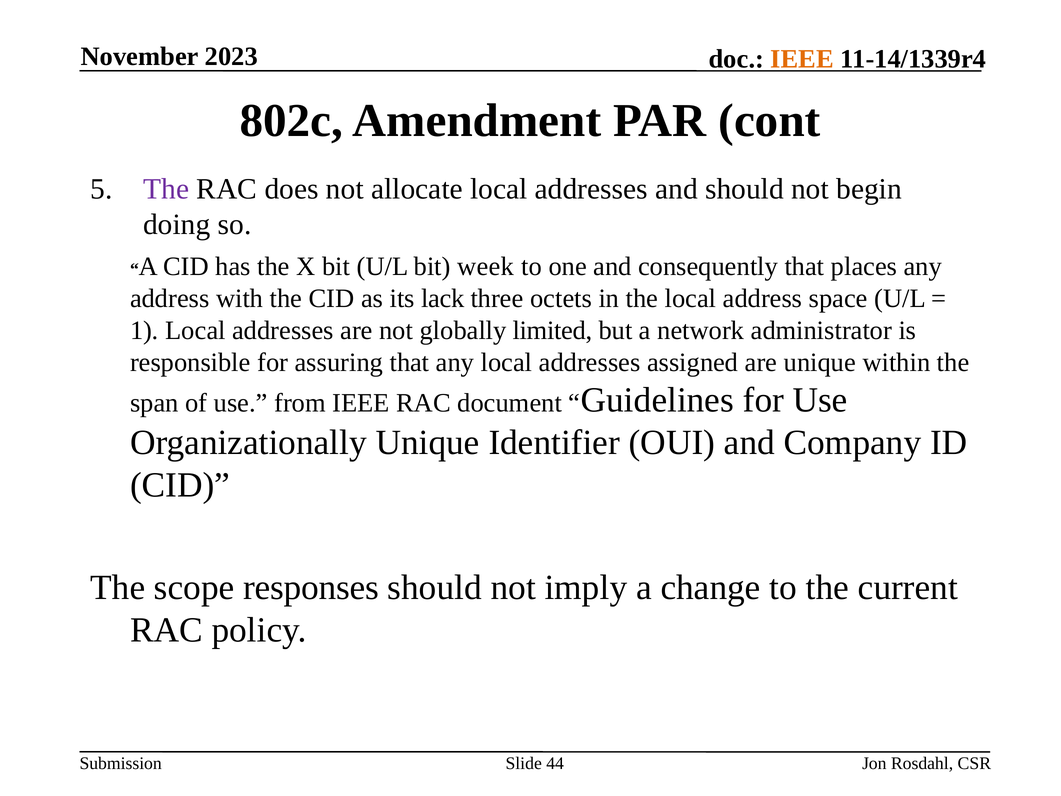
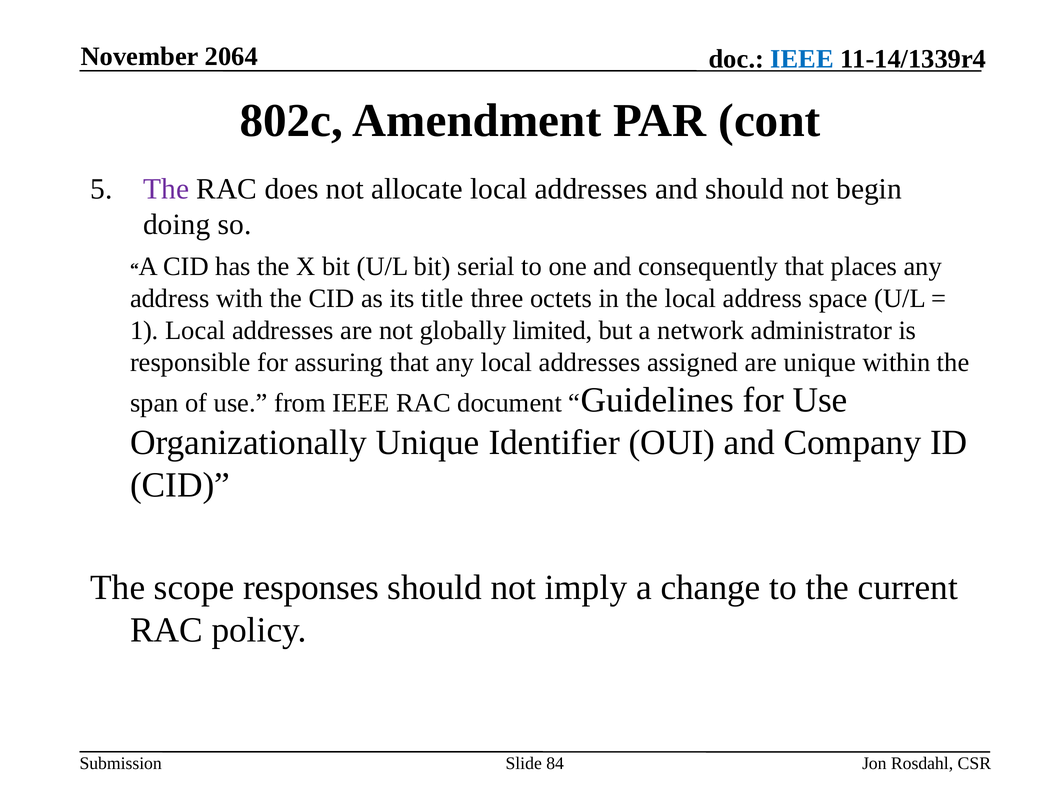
2023: 2023 -> 2064 (231, 56)
IEEE colour: orange -> blue (802, 59)
week: week -> serial (486, 267)
lack: lack -> title (442, 298)
44: 44 -> 84 (555, 763)
